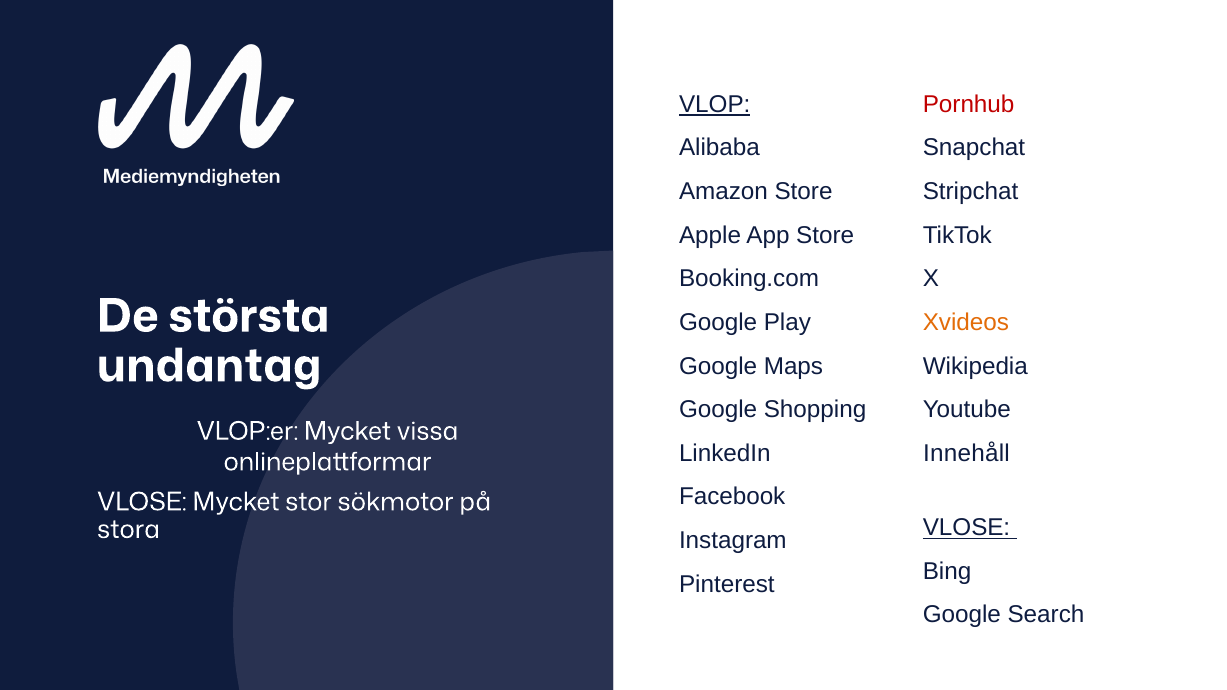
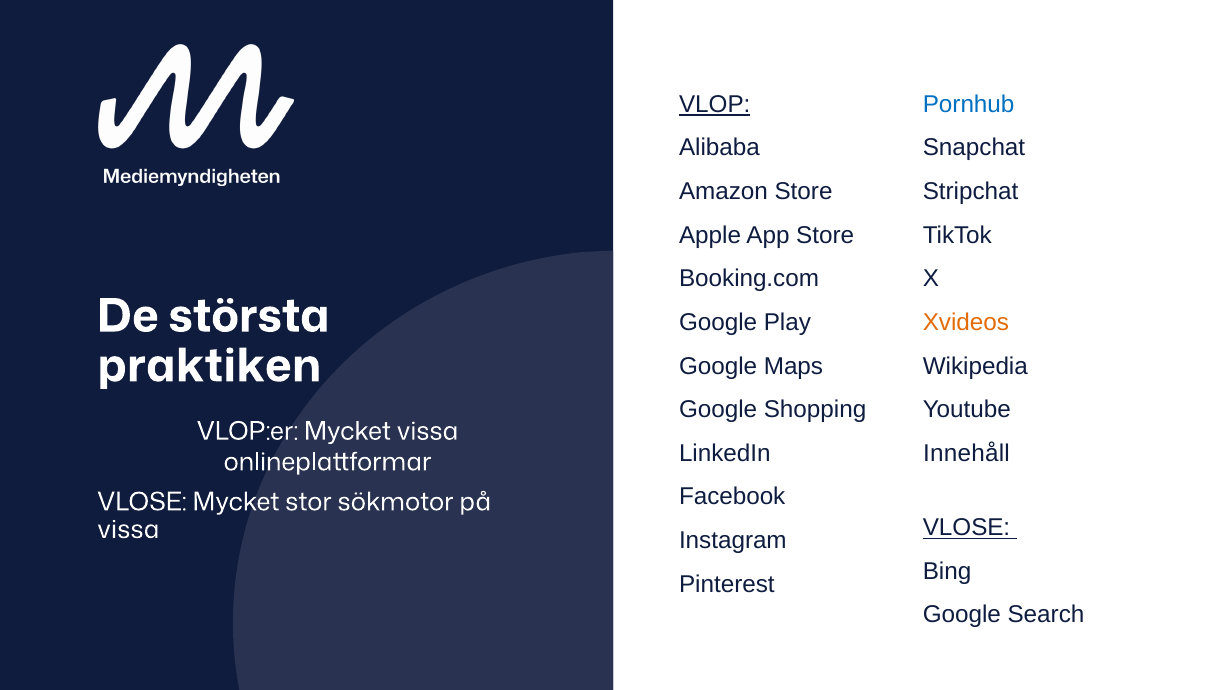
Pornhub colour: red -> blue (969, 104)
undantag: undantag -> praktiken (209, 366)
stora: stora -> vissa (128, 530)
